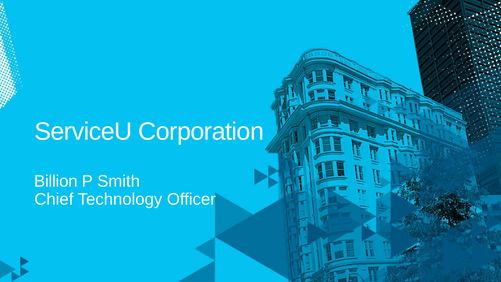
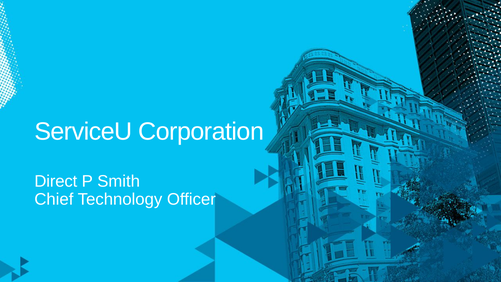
Billion: Billion -> Direct (56, 181)
